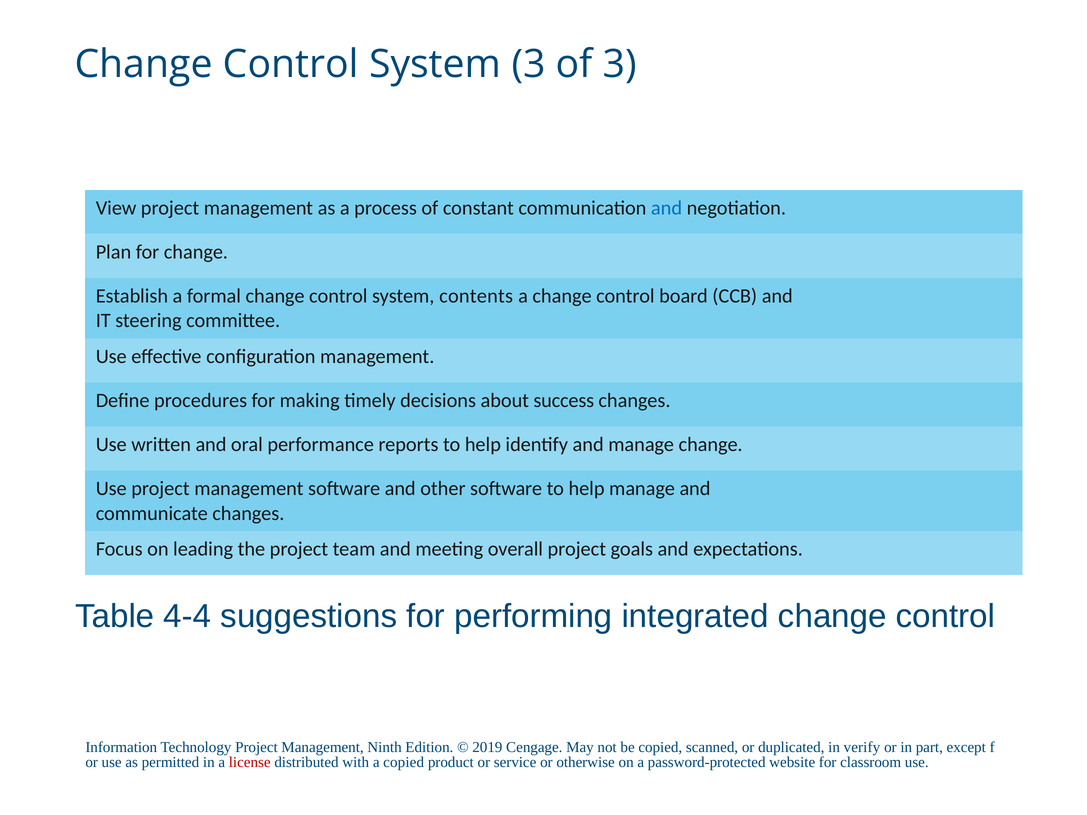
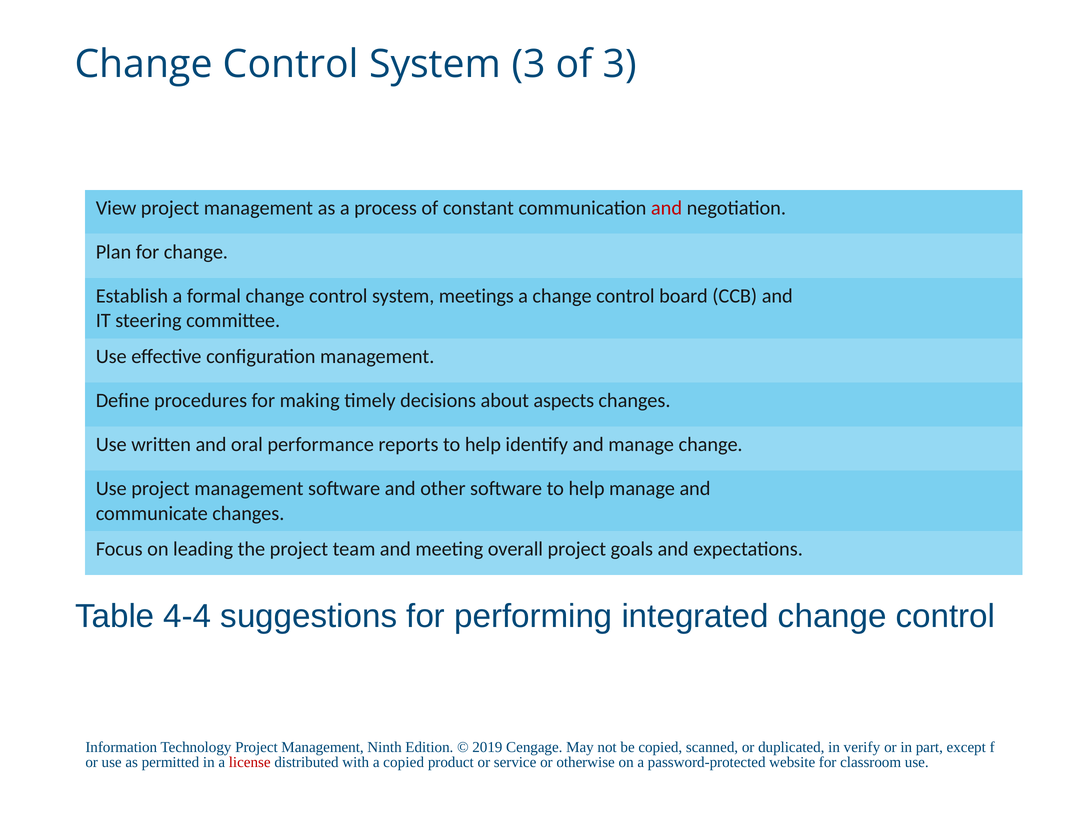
and colour: blue -> red (667, 208)
contents: contents -> meetings (476, 296)
success: success -> aspects (564, 401)
